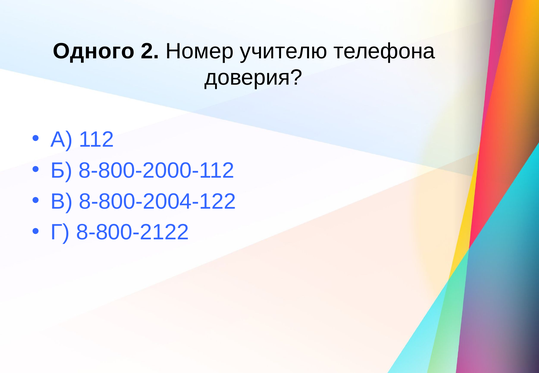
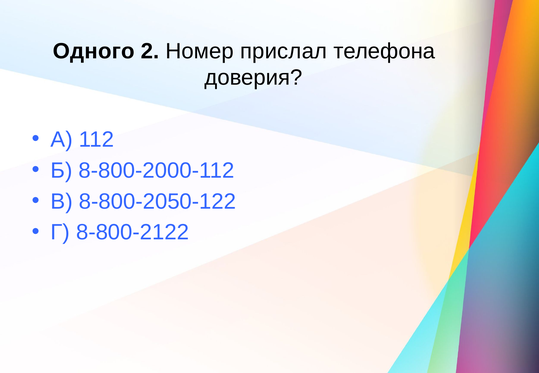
учителю: учителю -> прислал (284, 51)
8-800-2004-122: 8-800-2004-122 -> 8-800-2050-122 (158, 201)
